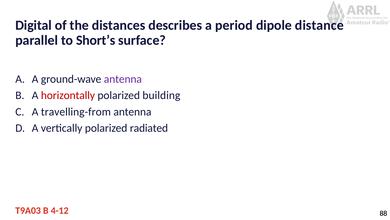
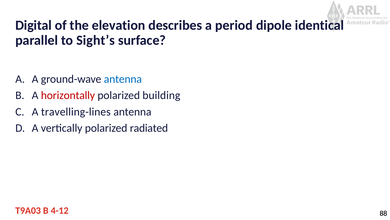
distances: distances -> elevation (119, 25)
distance: distance -> identical (319, 25)
Short’s: Short’s -> Sight’s (96, 40)
antenna colour: purple -> blue (123, 79)
travelling-from: travelling-from -> travelling-lines (76, 111)
